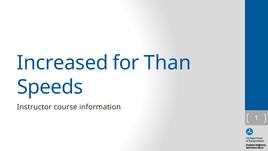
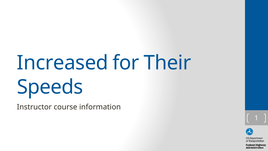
Than: Than -> Their (167, 63)
